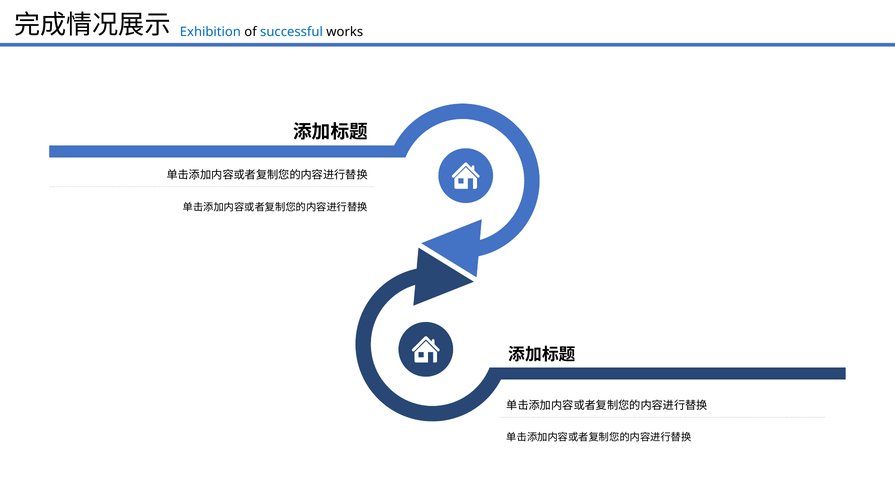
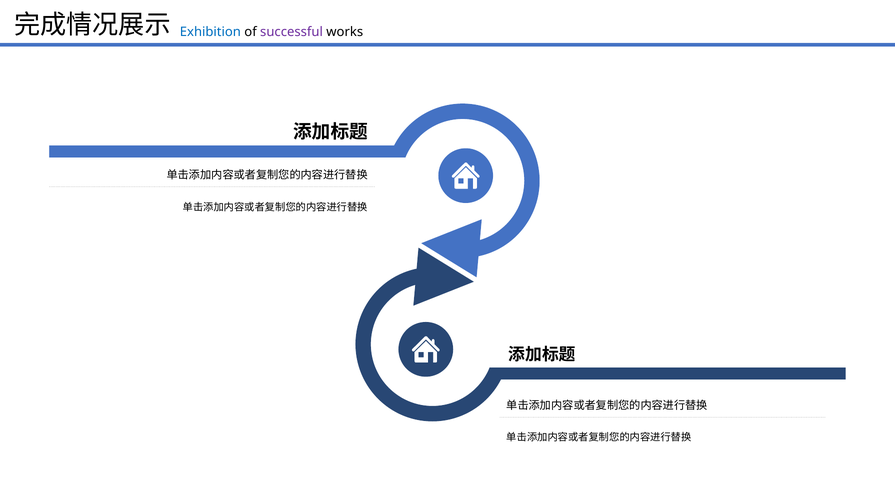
successful colour: blue -> purple (292, 32)
